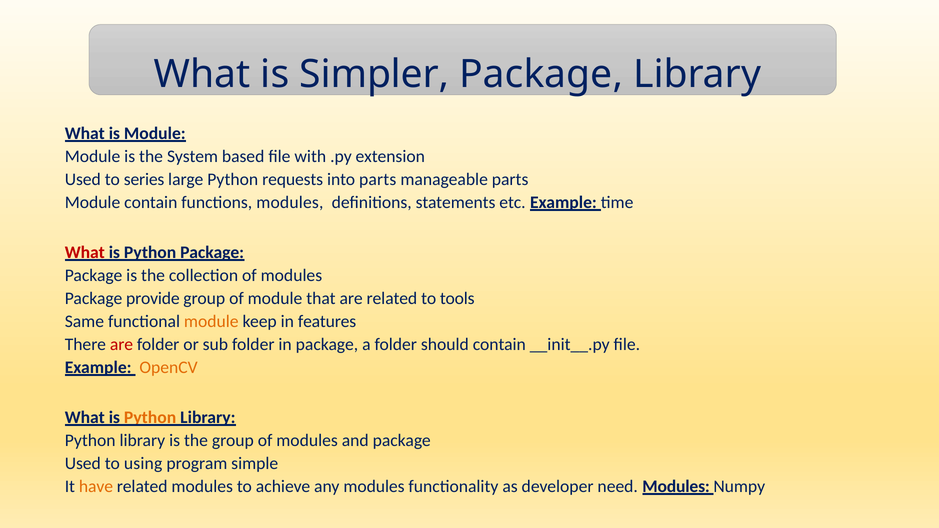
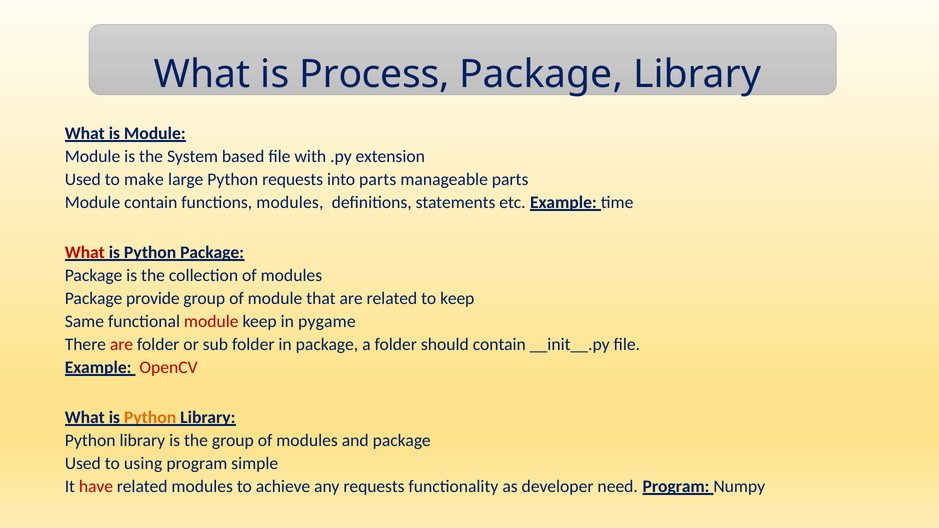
Simpler: Simpler -> Process (374, 74)
series: series -> make (144, 179)
to tools: tools -> keep (457, 298)
module colour: orange -> red (211, 321)
features: features -> pygame (327, 321)
OpenCV colour: orange -> red (169, 368)
have colour: orange -> red (96, 487)
any modules: modules -> requests (374, 487)
need Modules: Modules -> Program (676, 487)
